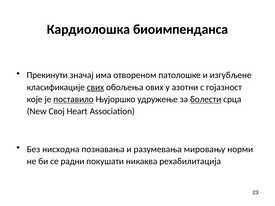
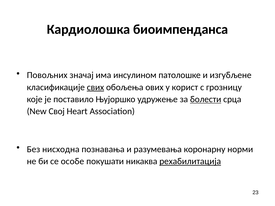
Прекинути: Прекинути -> Повољних (47, 75)
отвореном: отвореном -> инсулином (135, 75)
азотни: азотни -> корист (185, 87)
гојазност: гојазност -> грозницу (224, 87)
поставило underline: present -> none (73, 99)
мировању: мировању -> коронарну (205, 149)
радни: радни -> особе (72, 162)
рехабилитација underline: none -> present (190, 162)
